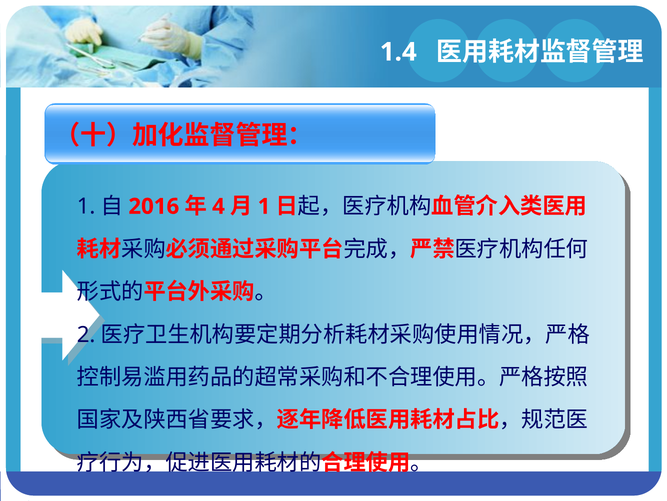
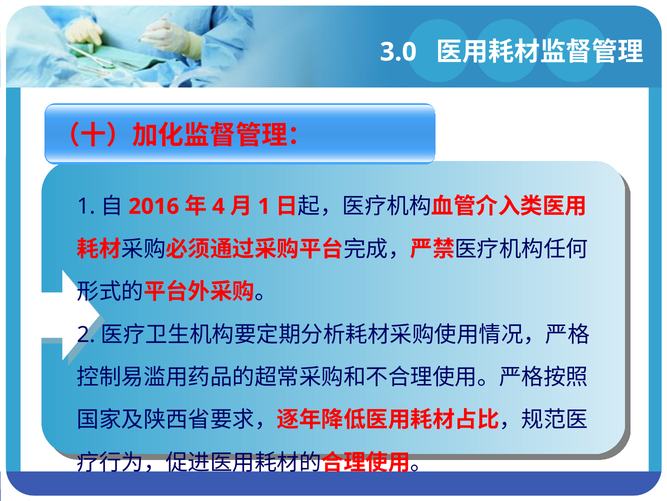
1.4: 1.4 -> 3.0 (398, 52)
